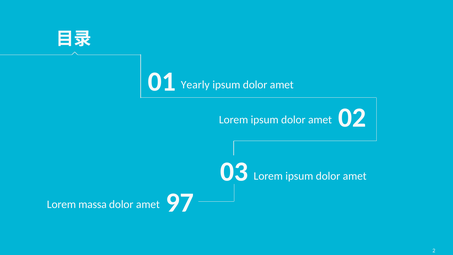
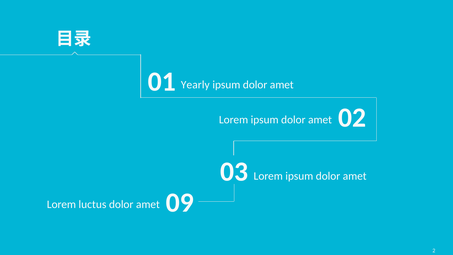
massa: massa -> luctus (92, 204)
97: 97 -> 09 (180, 202)
